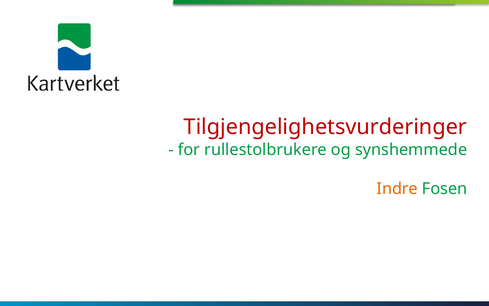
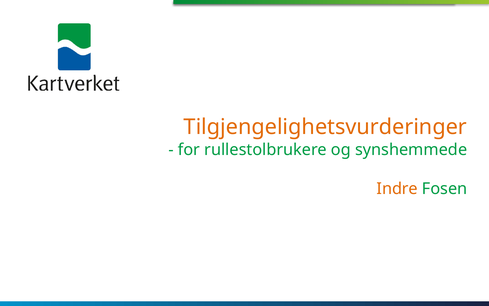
Tilgjengelighetsvurderinger colour: red -> orange (325, 127)
